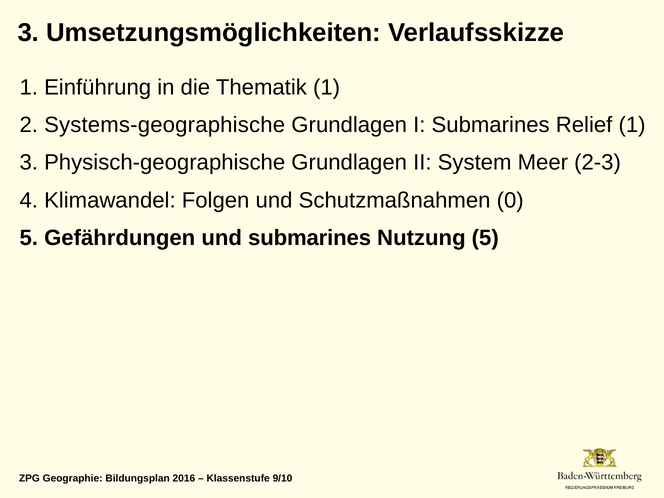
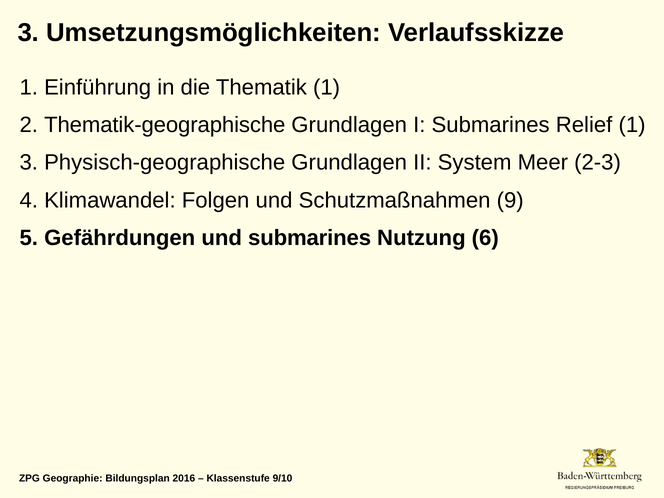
Systems-geographische: Systems-geographische -> Thematik-geographische (165, 125)
0: 0 -> 9 (510, 200)
Nutzung 5: 5 -> 6 (485, 238)
